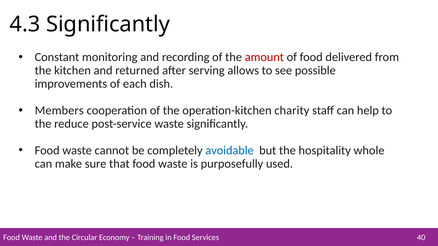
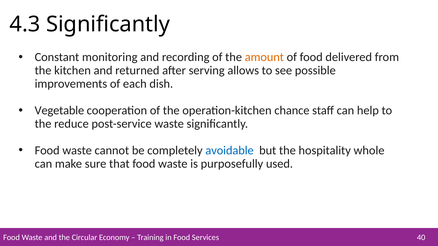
amount colour: red -> orange (264, 57)
Members: Members -> Vegetable (59, 111)
charity: charity -> chance (292, 111)
